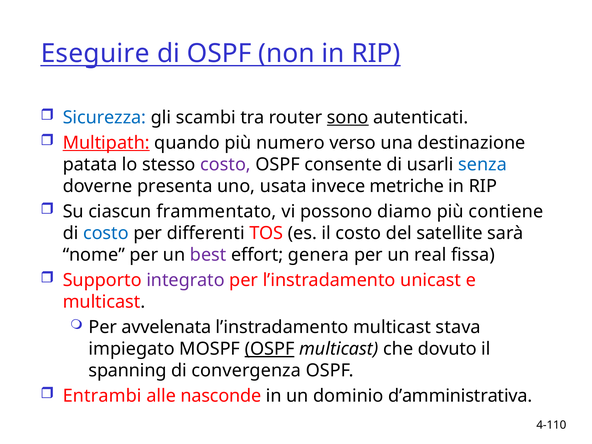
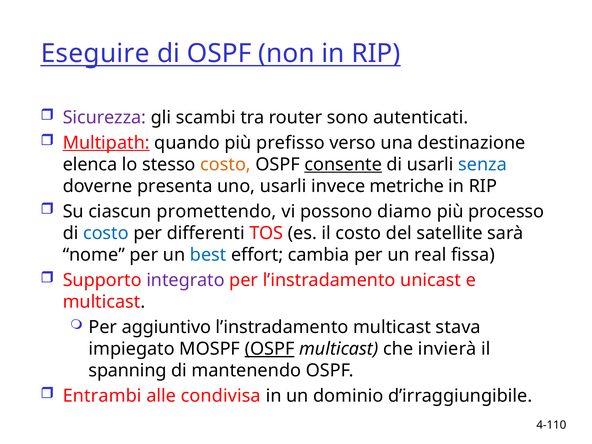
Sicurezza colour: blue -> purple (104, 117)
sono underline: present -> none (348, 117)
numero: numero -> prefisso (290, 143)
patata: patata -> elenca (90, 164)
costo colour: purple -> orange (226, 164)
consente underline: none -> present (343, 164)
uno usata: usata -> usarli (283, 186)
frammentato: frammentato -> promettendo (216, 211)
contiene: contiene -> processo (506, 211)
best colour: purple -> blue (208, 255)
genera: genera -> cambia (319, 255)
avvelenata: avvelenata -> aggiuntivo (166, 327)
dovuto: dovuto -> invierà (447, 349)
convergenza: convergenza -> mantenendo (246, 371)
nasconde: nasconde -> condivisa (221, 396)
d’amministrativa: d’amministrativa -> d’irraggiungibile (460, 396)
